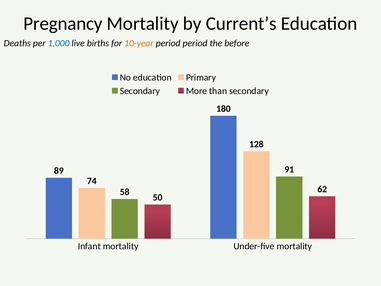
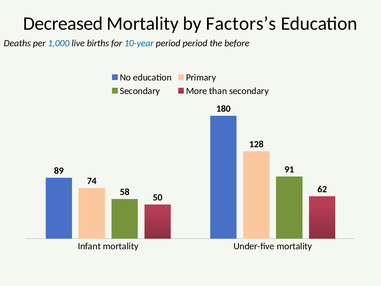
Pregnancy: Pregnancy -> Decreased (63, 24)
Current’s: Current’s -> Factors’s (241, 24)
10-year colour: orange -> blue (139, 43)
